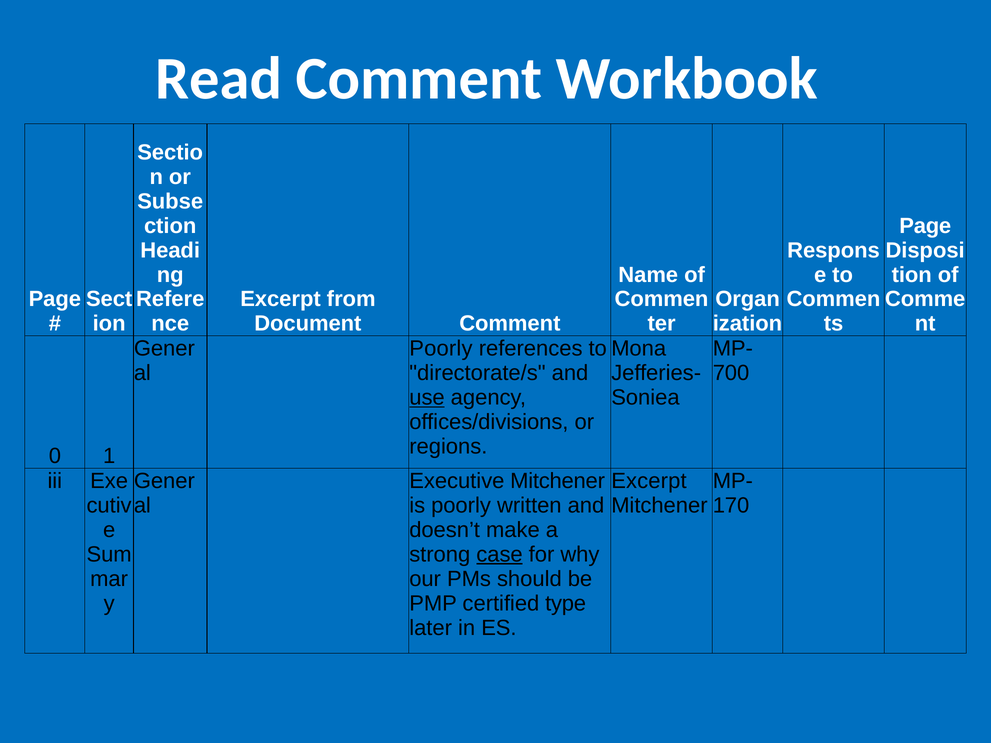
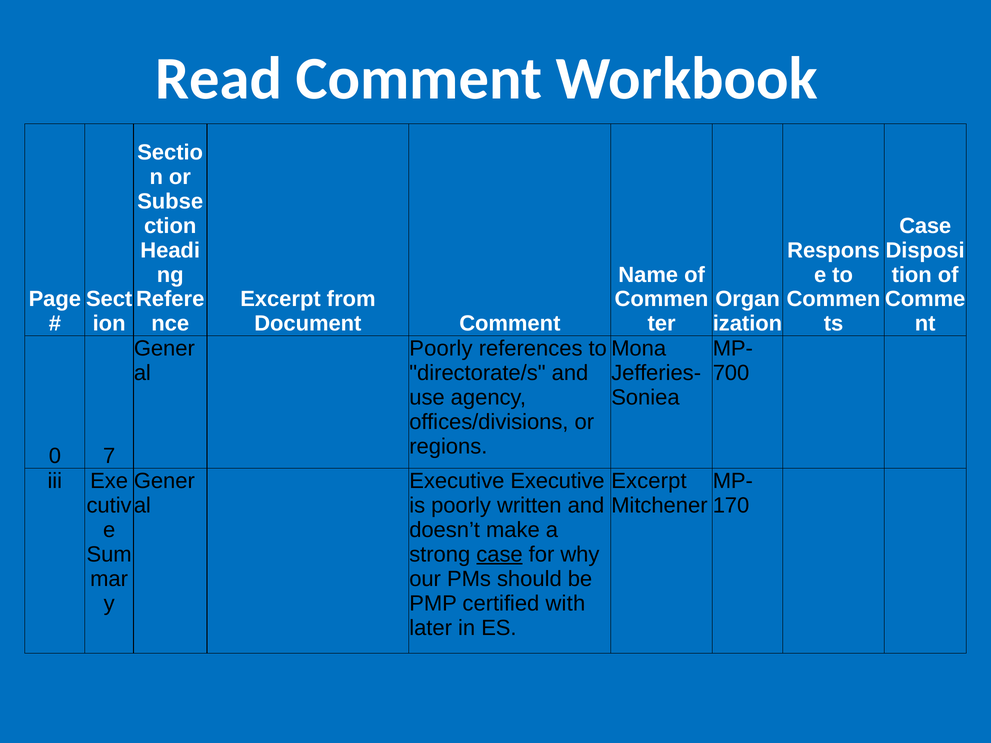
Page: Page -> Case (925, 226)
use underline: present -> none (427, 398)
1: 1 -> 7 (109, 456)
Executive Mitchener: Mitchener -> Executive (558, 481)
type: type -> with (565, 604)
